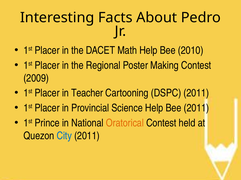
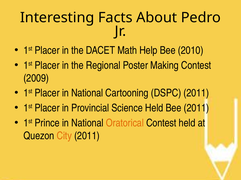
Placer in Teacher: Teacher -> National (87, 93)
Science Help: Help -> Held (154, 108)
City colour: blue -> orange (64, 136)
